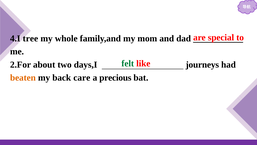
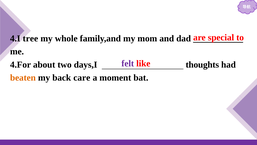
felt colour: green -> purple (128, 63)
2.For: 2.For -> 4.For (21, 64)
journeys: journeys -> thoughts (202, 64)
precious: precious -> moment (115, 78)
